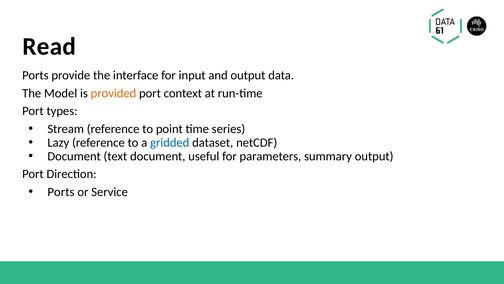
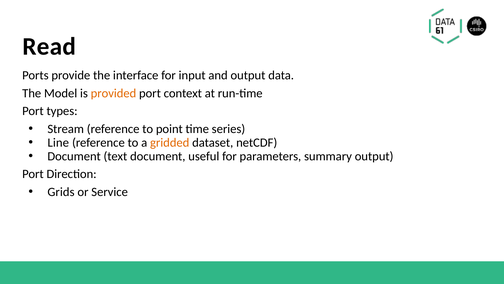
Lazy: Lazy -> Line (58, 142)
gridded colour: blue -> orange (170, 142)
Ports: Ports -> Grids (61, 192)
